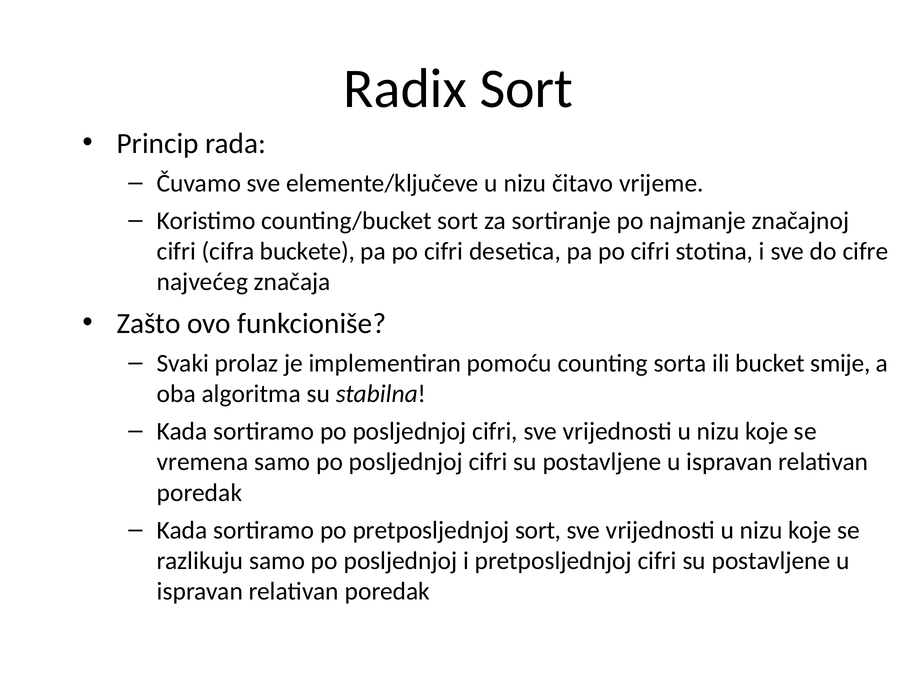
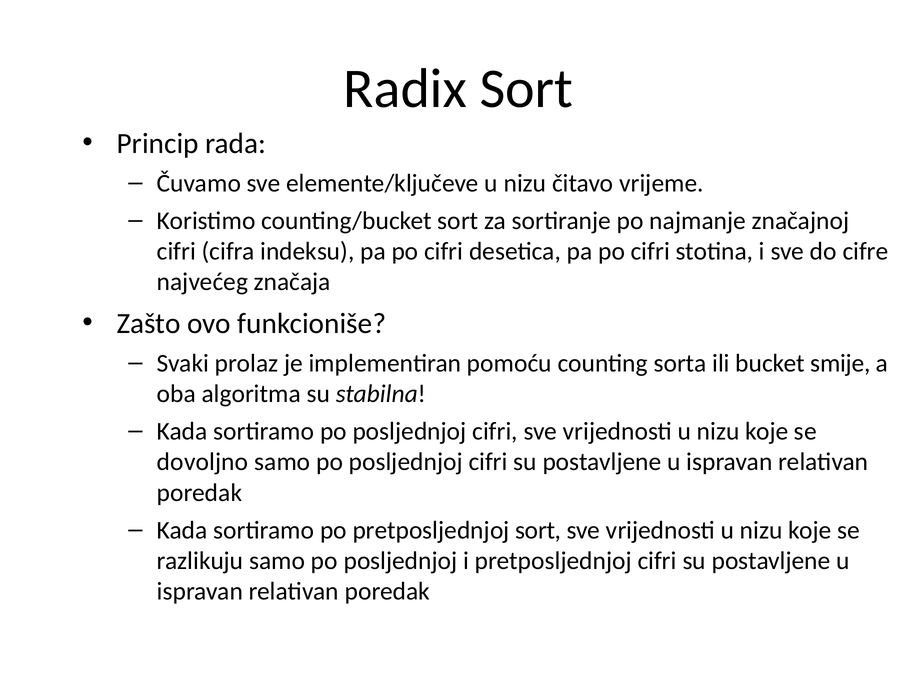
buckete: buckete -> indeksu (307, 251)
vremena: vremena -> dovoljno (203, 462)
